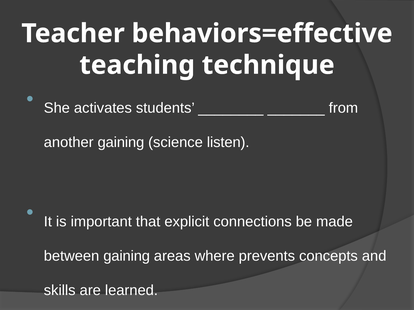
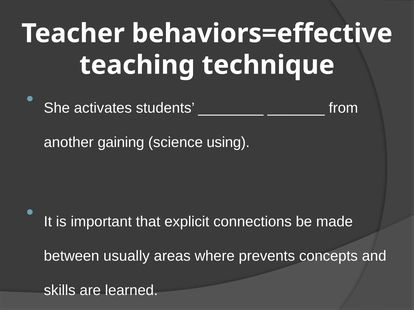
listen: listen -> using (228, 143)
between gaining: gaining -> usually (127, 256)
